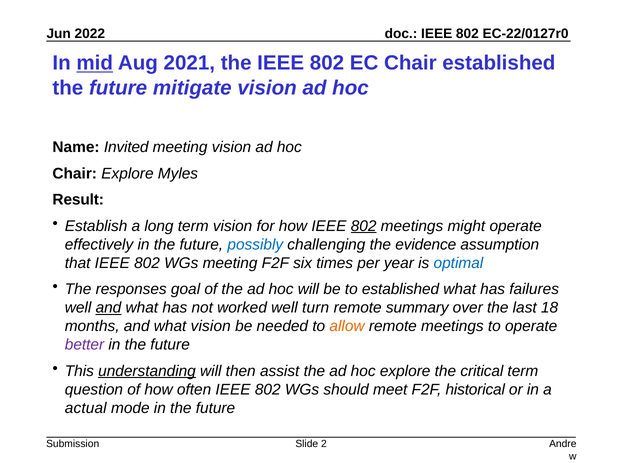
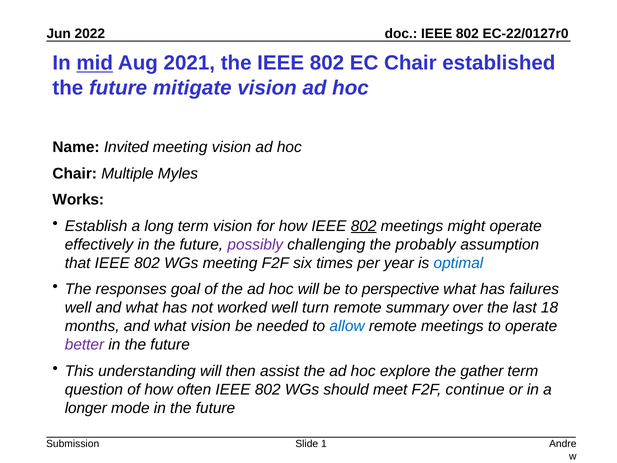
Chair Explore: Explore -> Multiple (128, 173)
Result: Result -> Works (78, 200)
possibly colour: blue -> purple (255, 244)
evidence: evidence -> probably (426, 244)
to established: established -> perspective (401, 289)
and underline: present -> none (108, 308)
allow colour: orange -> blue (347, 326)
understanding underline: present -> none (147, 371)
critical: critical -> gather (482, 371)
historical: historical -> continue (475, 389)
actual: actual -> longer (86, 408)
2: 2 -> 1 (324, 444)
